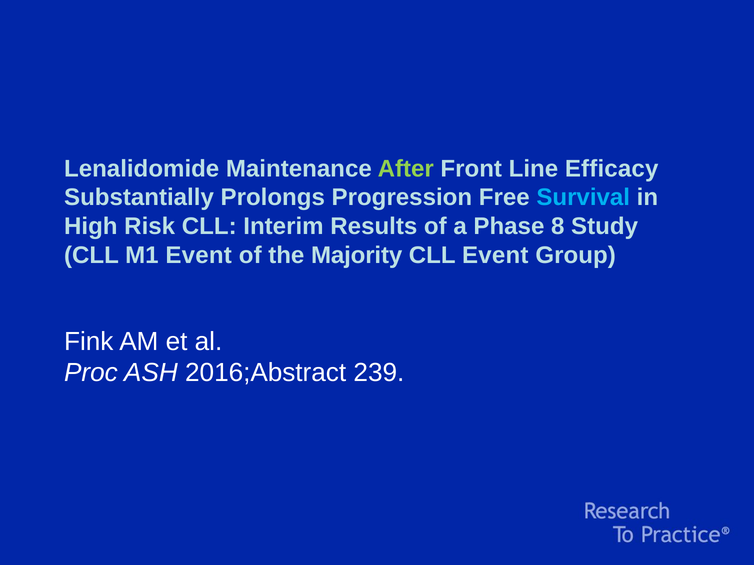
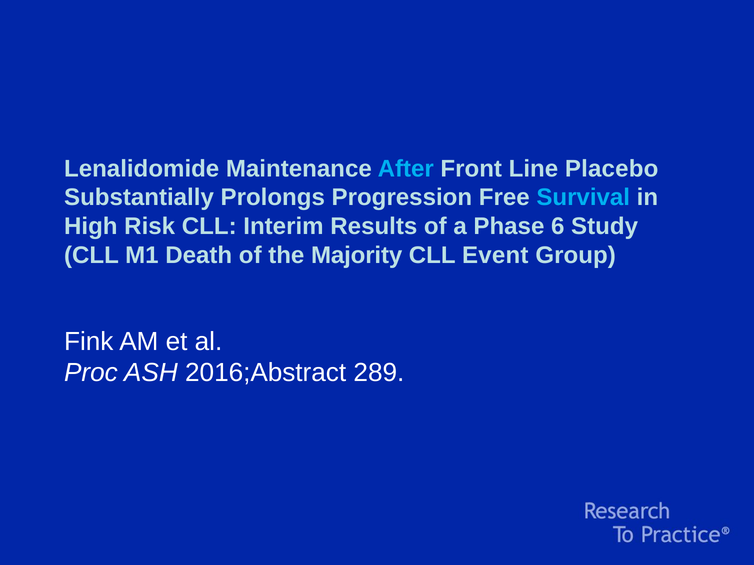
After colour: light green -> light blue (406, 169)
Efficacy: Efficacy -> Placebo (612, 169)
8: 8 -> 6 (558, 227)
M1 Event: Event -> Death (199, 255)
239: 239 -> 289 (379, 373)
